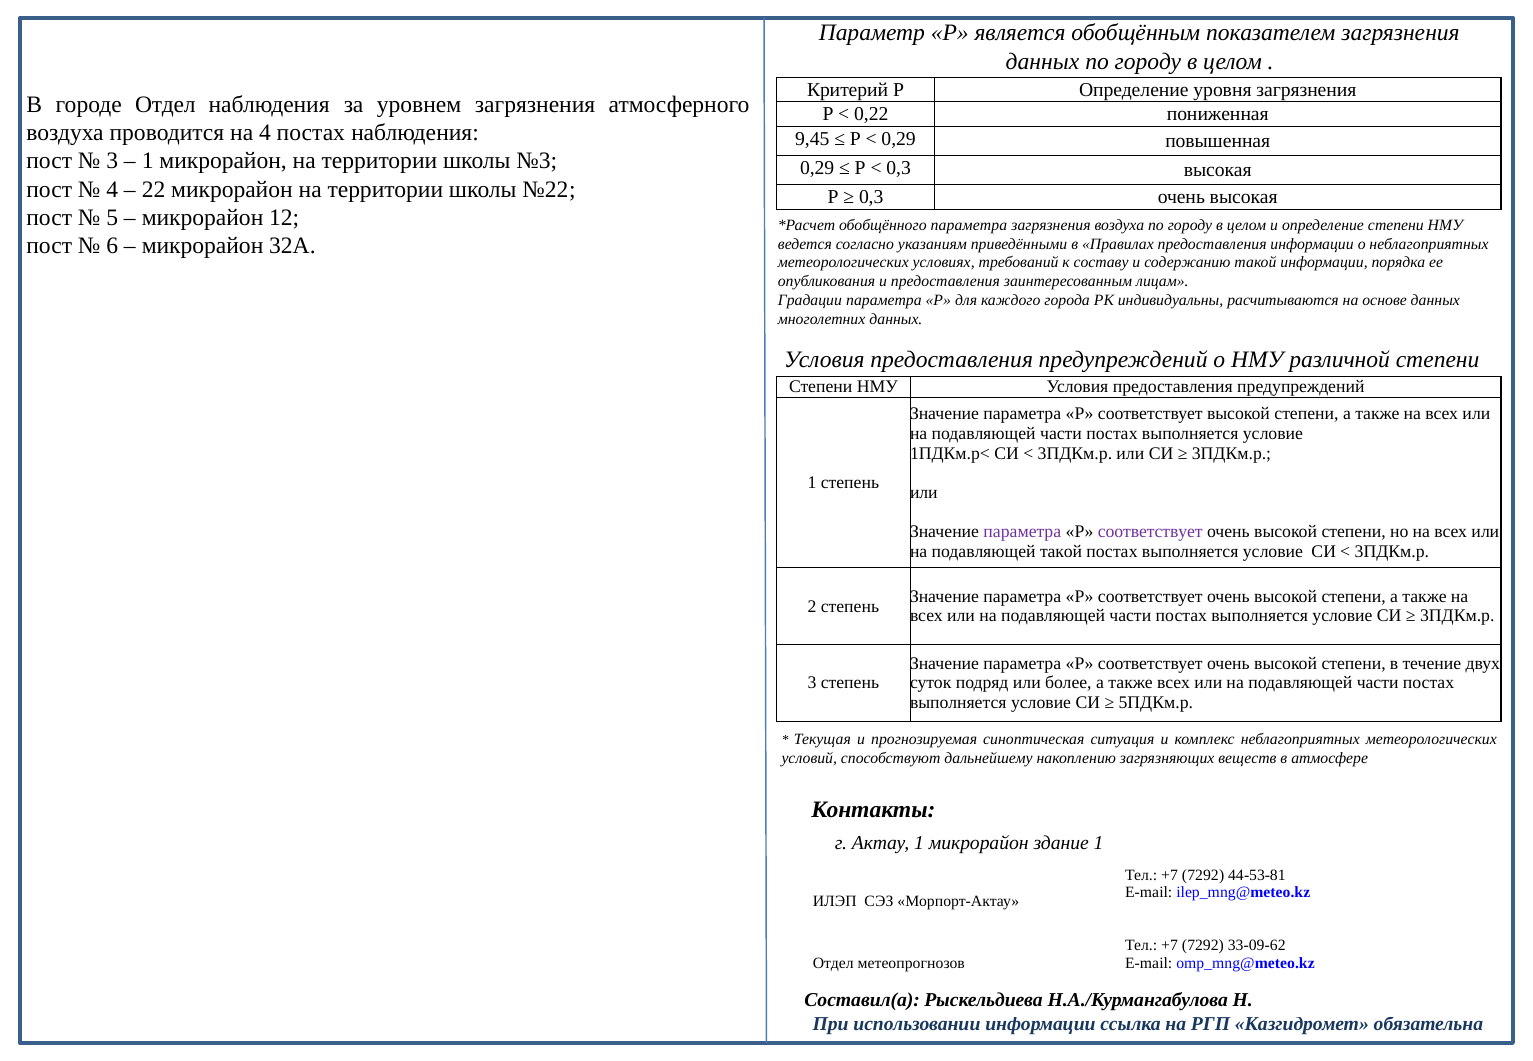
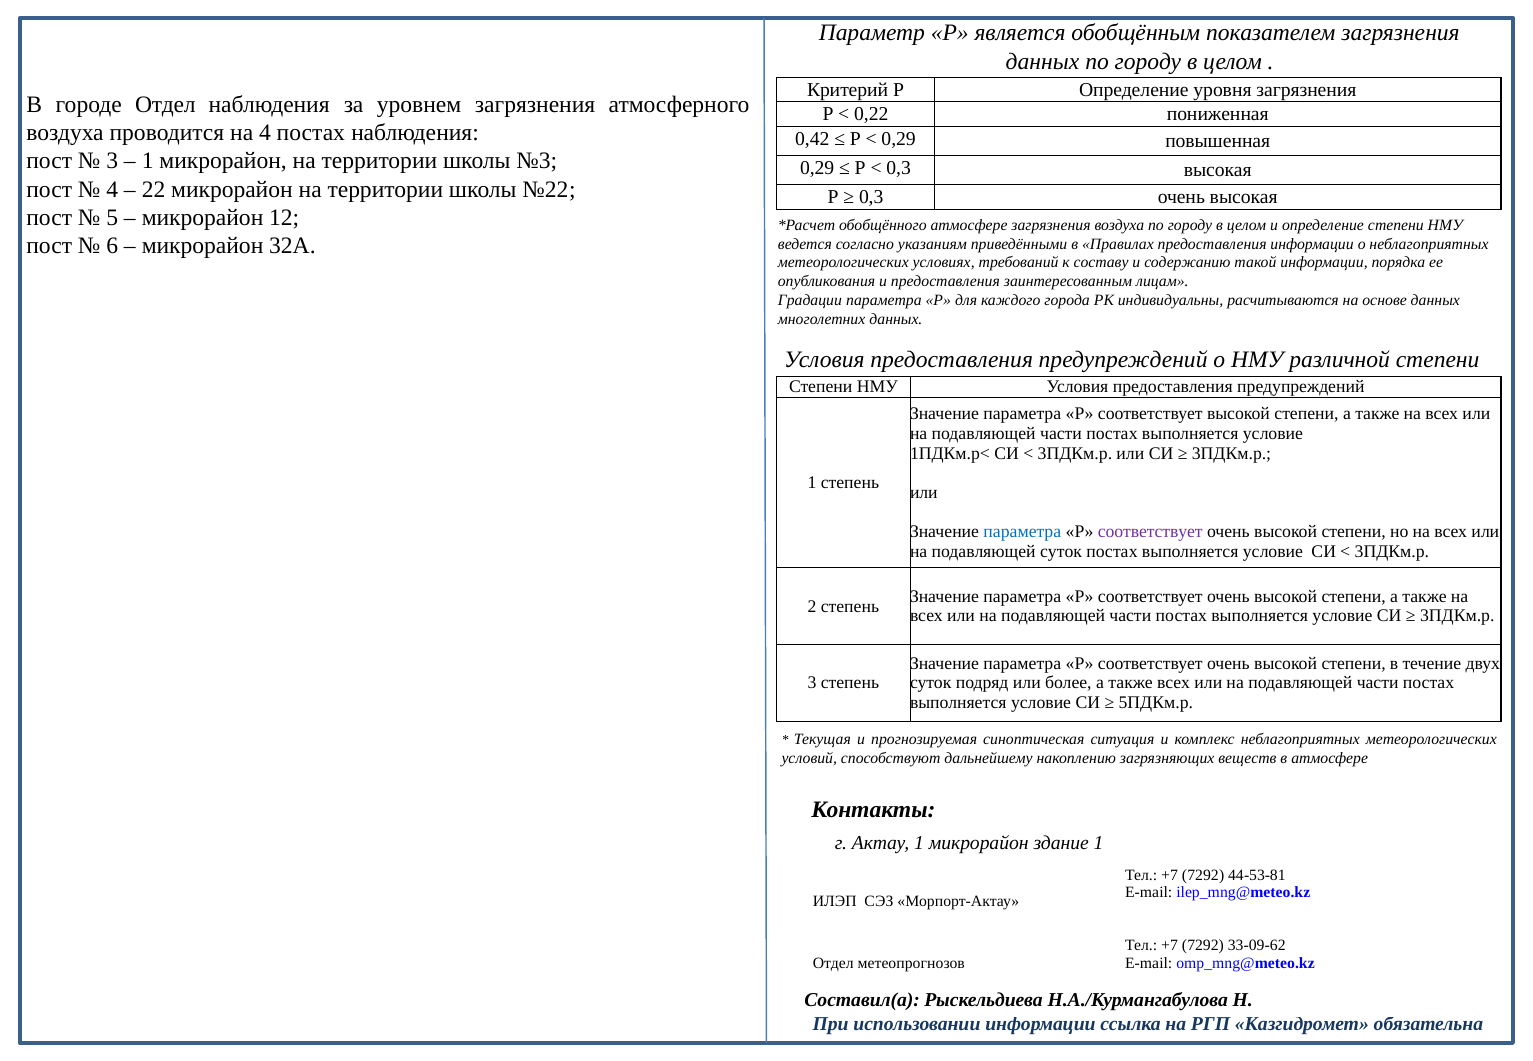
9,45: 9,45 -> 0,42 (812, 139)
обобщённого параметра: параметра -> атмосфере (969, 225)
параметра colour: purple -> blue (1022, 532)
подавляющей такой: такой -> суток (1061, 551)
